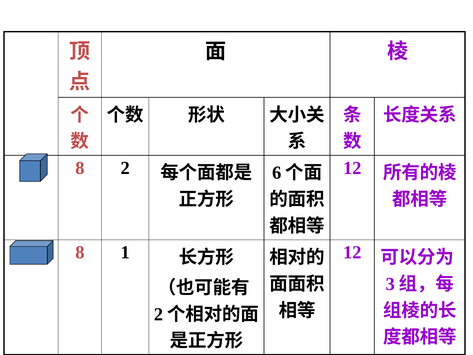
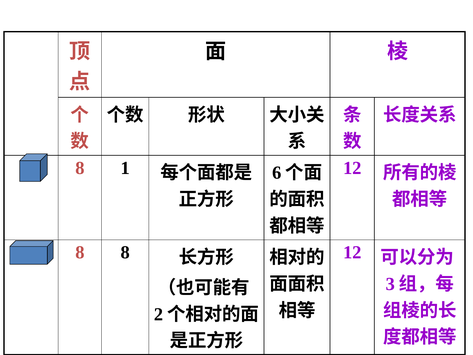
8 2: 2 -> 1 (125, 168)
8 1: 1 -> 8 (125, 252)
